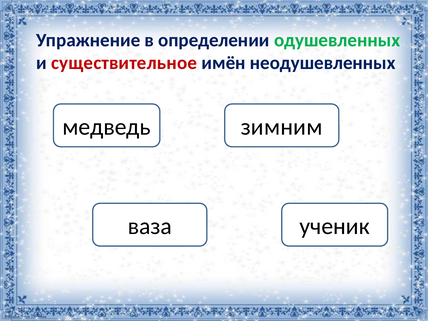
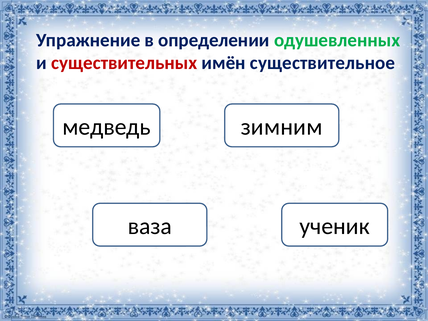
существительное: существительное -> существительных (124, 63)
неодушевленных: неодушевленных -> существительное (323, 63)
